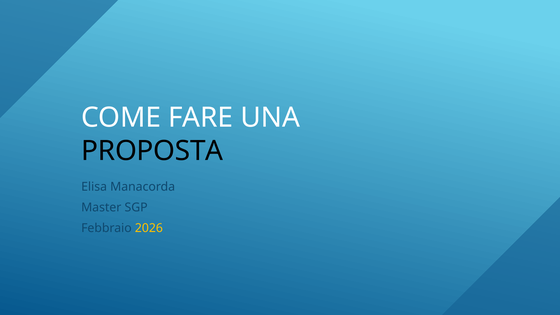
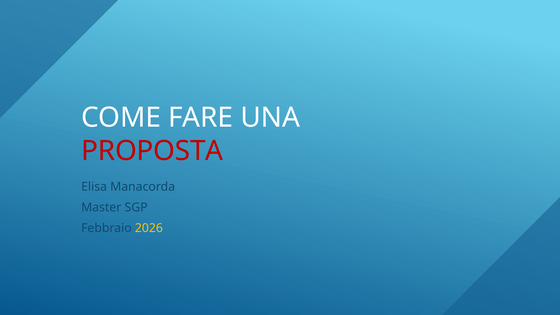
PROPOSTA colour: black -> red (152, 151)
